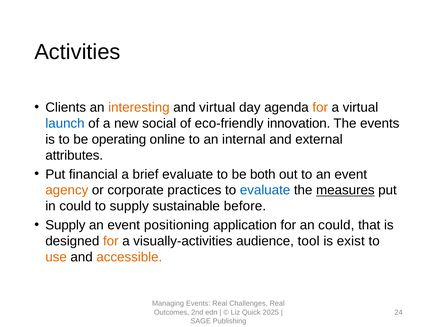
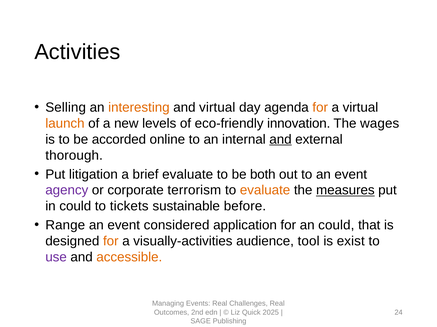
Clients: Clients -> Selling (66, 108)
launch colour: blue -> orange (65, 124)
social: social -> levels (159, 124)
The events: events -> wages (380, 124)
operating: operating -> accorded (119, 140)
and underline: none -> present (281, 140)
attributes: attributes -> thorough (74, 156)
financial: financial -> litigation (93, 175)
agency colour: orange -> purple (67, 191)
practices: practices -> terrorism (194, 191)
evaluate colour: blue -> orange (265, 191)
to supply: supply -> tickets (129, 207)
Supply: Supply -> Range (65, 226)
positioning: positioning -> considered (177, 226)
use colour: orange -> purple (56, 258)
